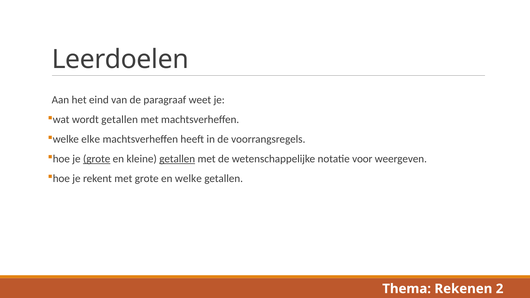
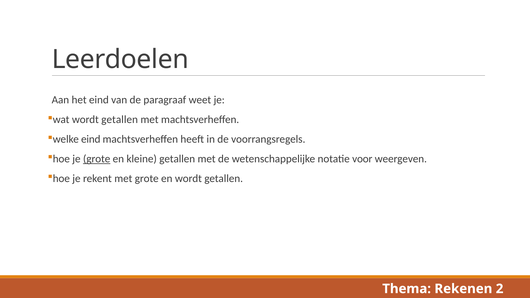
welke elke: elke -> eind (91, 139)
getallen underline: present -> none (177, 159)
en welke: welke -> wordt (188, 179)
